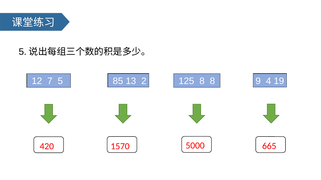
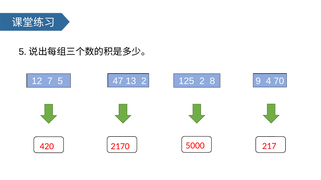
85: 85 -> 47 (118, 81)
125 8: 8 -> 2 (202, 81)
19: 19 -> 70 (279, 81)
1570: 1570 -> 2170 (120, 147)
665: 665 -> 217 (269, 147)
